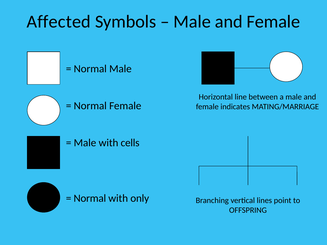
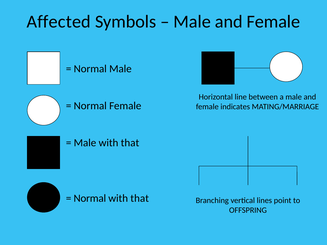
Male with cells: cells -> that (130, 143)
only: only -> that (140, 199)
